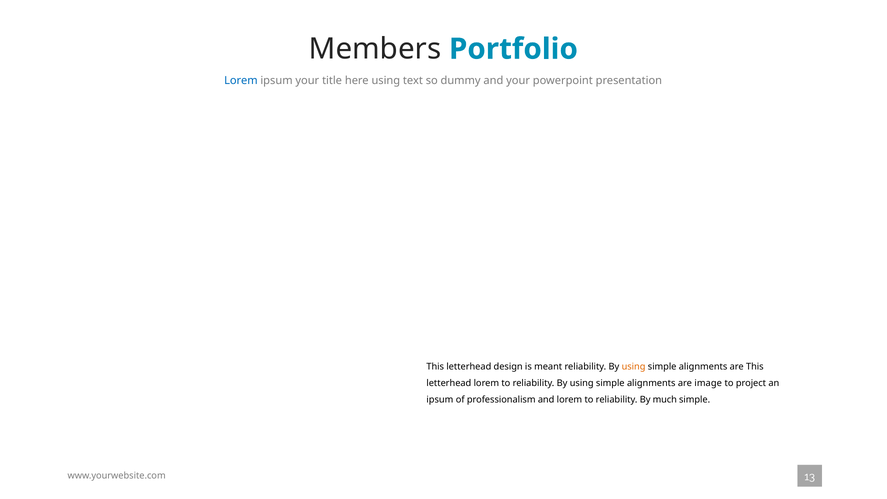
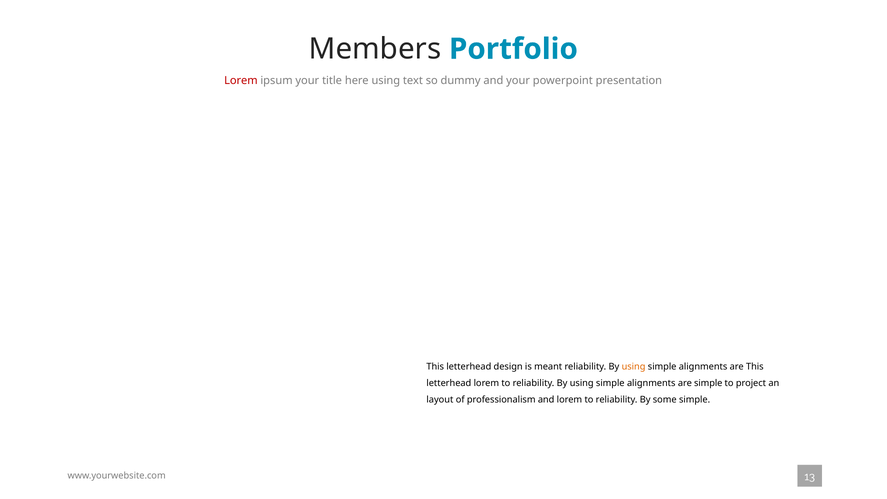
Lorem colour: blue -> red (241, 80)
are image: image -> simple (708, 383)
ipsum: ipsum -> layout (440, 400)
much: much -> some (665, 400)
